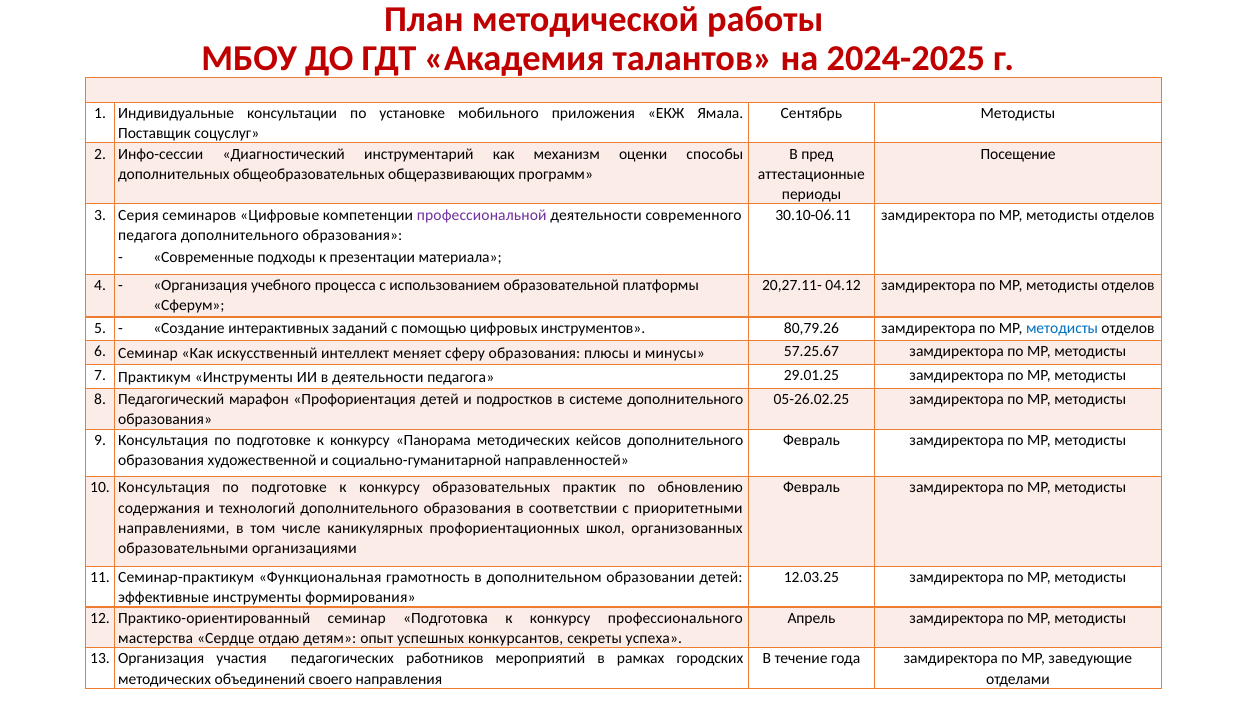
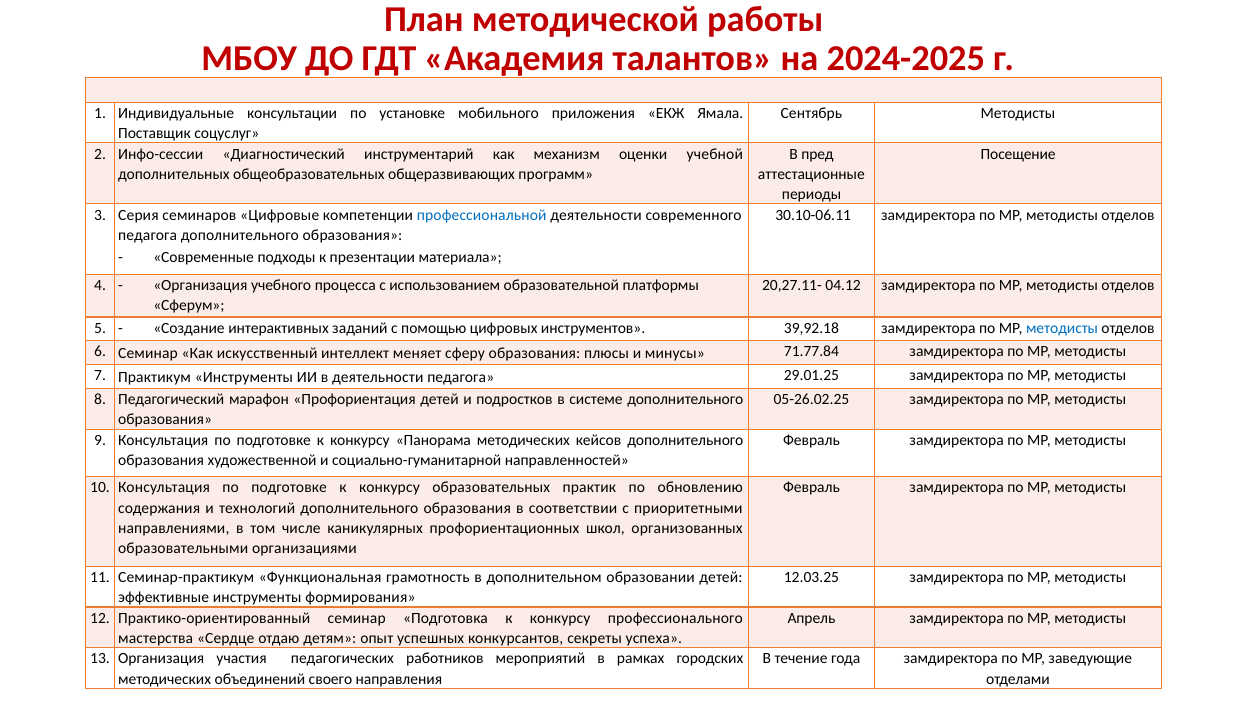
способы: способы -> учебной (715, 154)
профессиональной colour: purple -> blue (482, 215)
80,79.26: 80,79.26 -> 39,92.18 (811, 328)
57.25.67: 57.25.67 -> 71.77.84 (811, 352)
